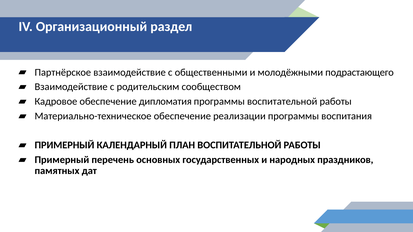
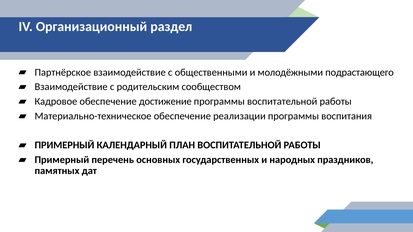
дипломатия: дипломатия -> достижение (165, 102)
